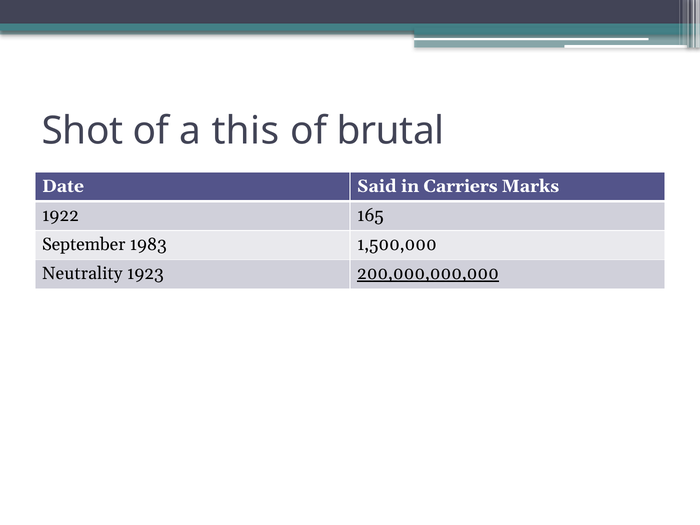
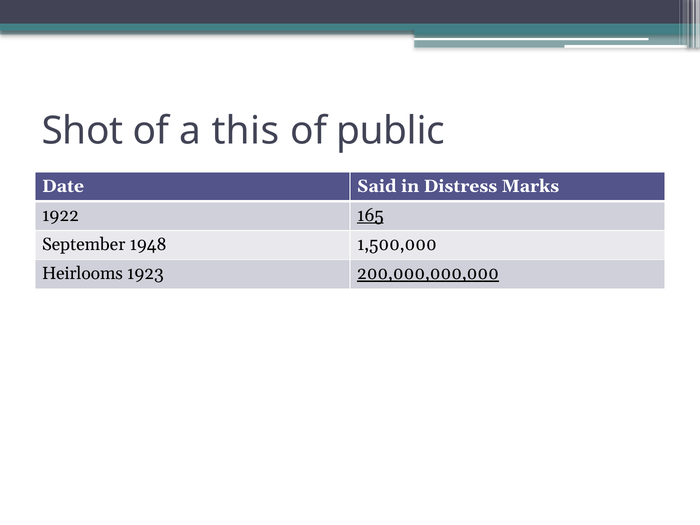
brutal: brutal -> public (391, 131)
Carriers: Carriers -> Distress (460, 186)
165 underline: none -> present (370, 215)
1983: 1983 -> 1948 (148, 245)
Neutrality: Neutrality -> Heirlooms (82, 274)
